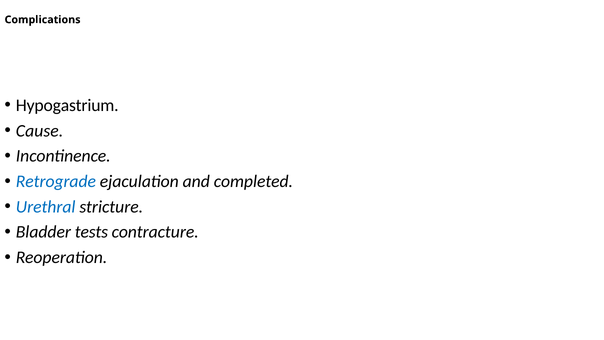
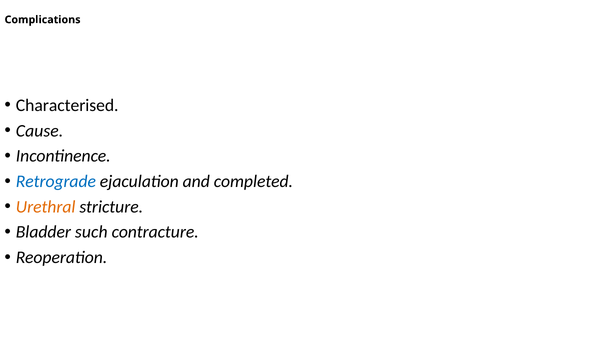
Hypogastrium: Hypogastrium -> Characterised (67, 105)
Urethral colour: blue -> orange (46, 207)
tests: tests -> such (91, 232)
